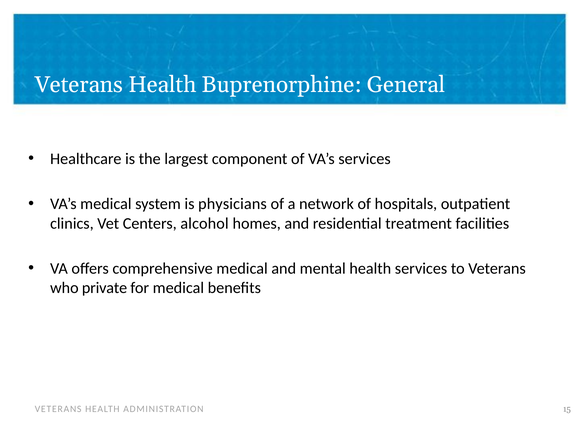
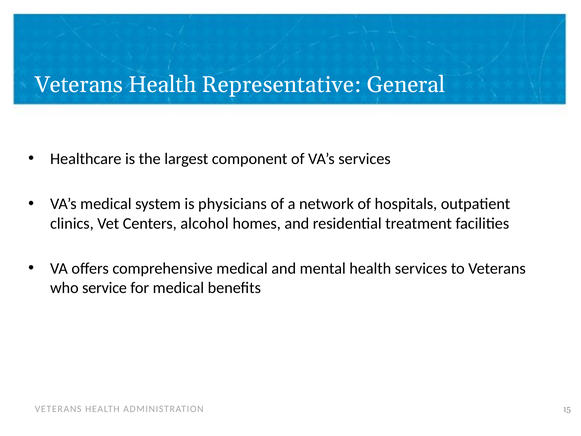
Buprenorphine: Buprenorphine -> Representative (282, 85)
private: private -> service (105, 288)
